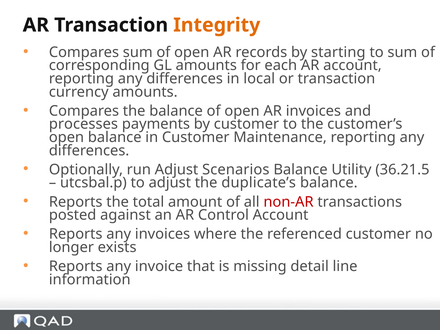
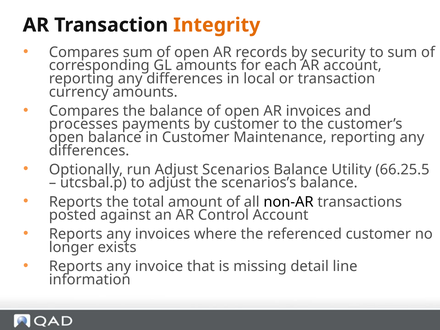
starting: starting -> security (338, 52)
36.21.5: 36.21.5 -> 66.25.5 (402, 170)
duplicate’s: duplicate’s -> scenarios’s (259, 183)
non-AR colour: red -> black (289, 202)
